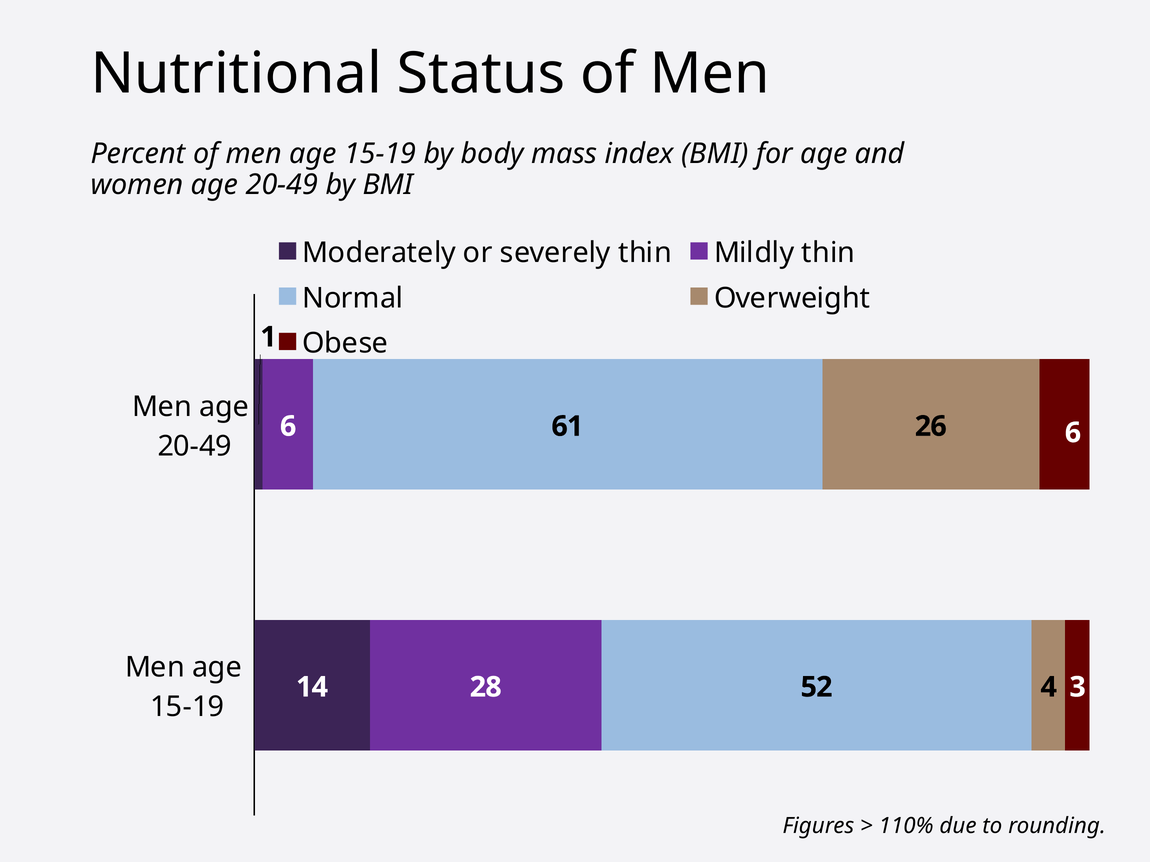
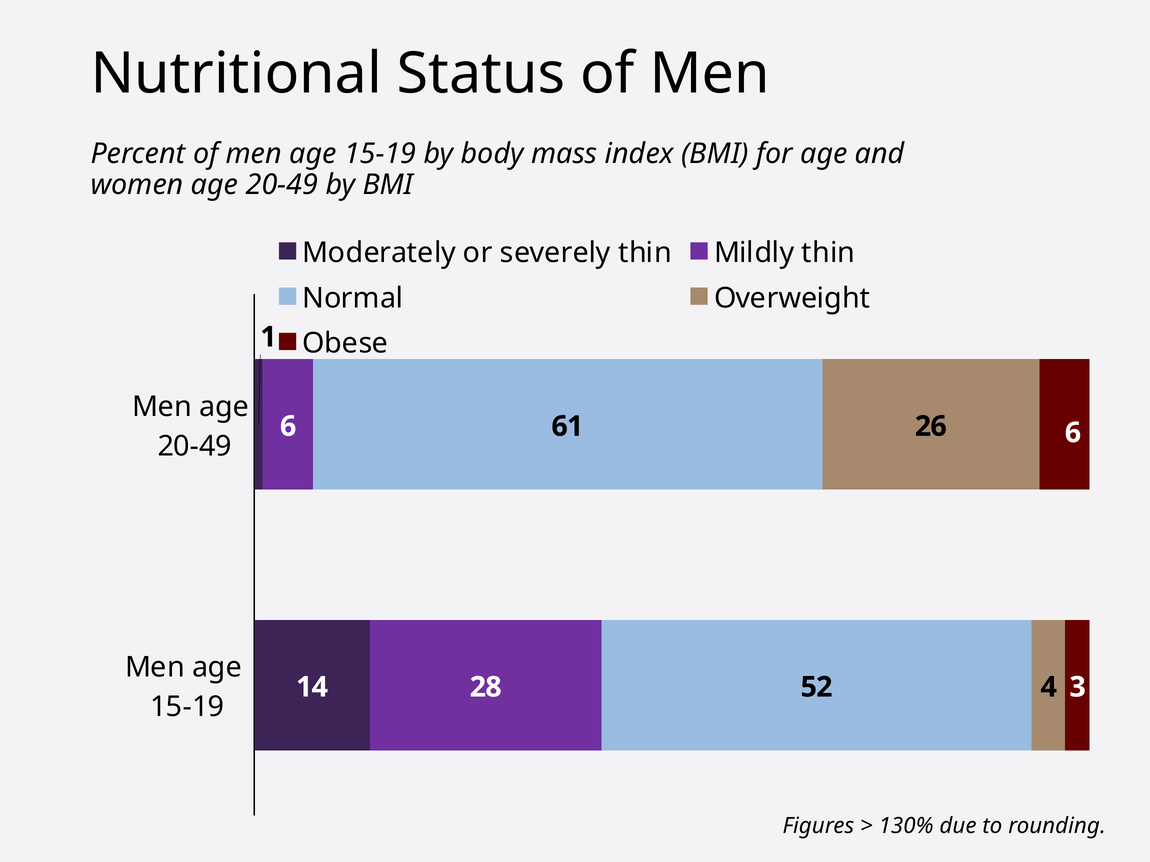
110%: 110% -> 130% (906, 826)
